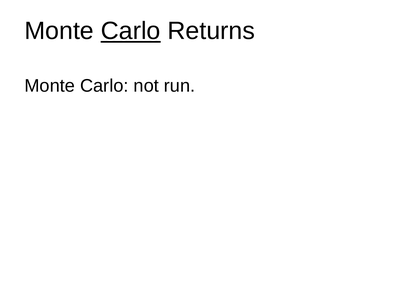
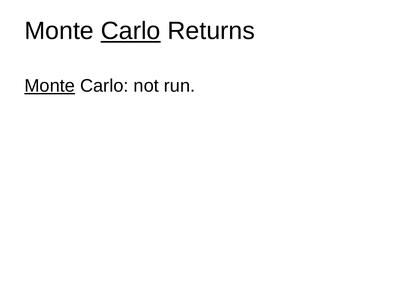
Monte underline: none -> present (50, 86)
